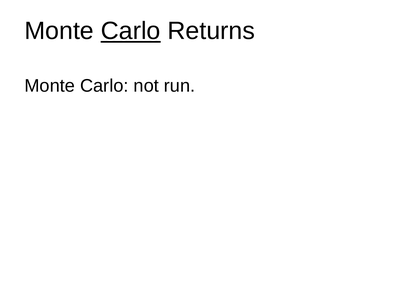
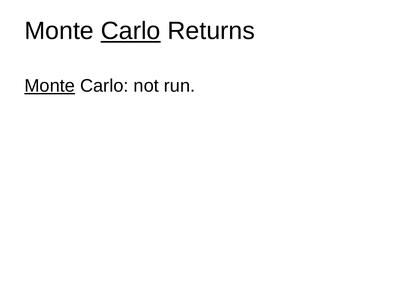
Monte underline: none -> present (50, 86)
